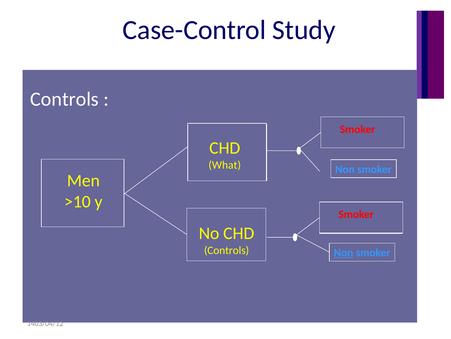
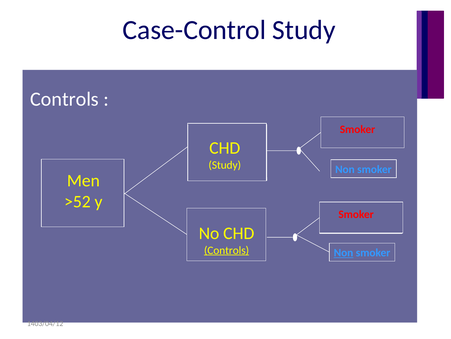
What: What -> Study (225, 165)
>10: >10 -> >52 (77, 201)
Controls underline: none -> present (227, 250)
